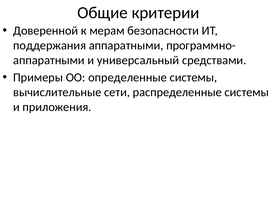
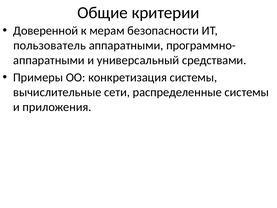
поддержания: поддержания -> пользователь (50, 45)
определенные: определенные -> конкретизация (128, 77)
